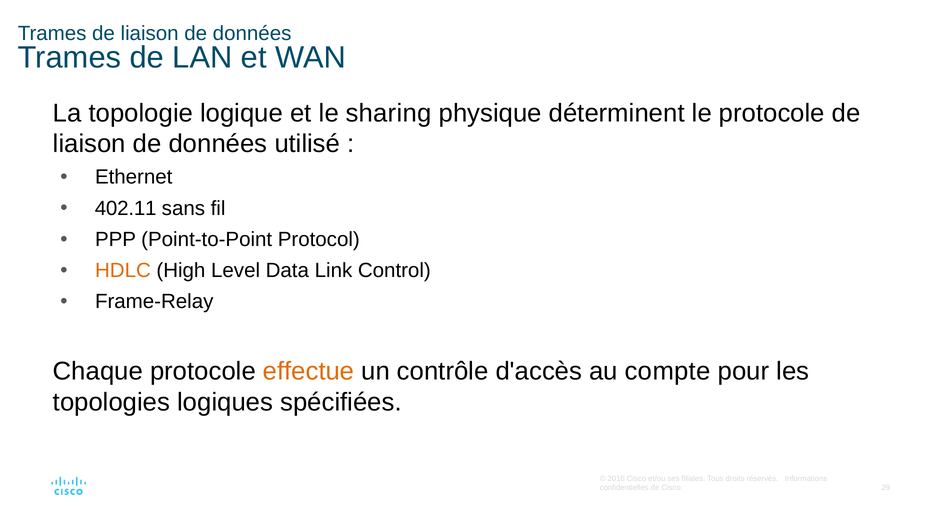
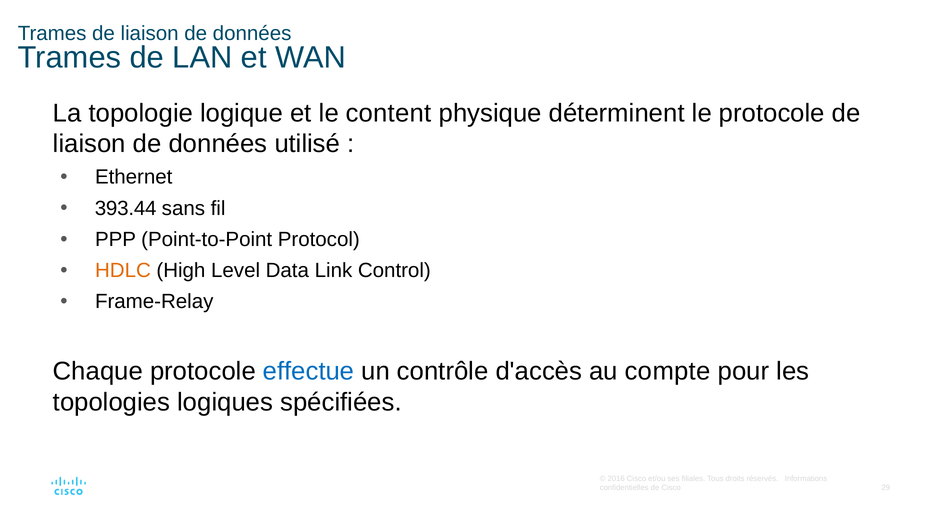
sharing: sharing -> content (389, 113)
402.11: 402.11 -> 393.44 (126, 208)
effectue colour: orange -> blue (309, 372)
